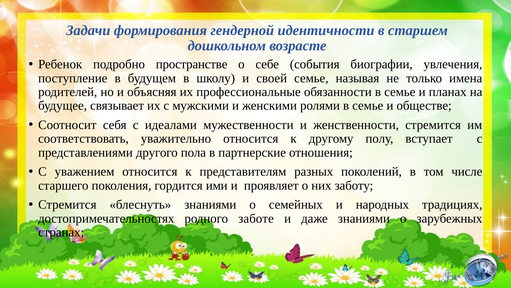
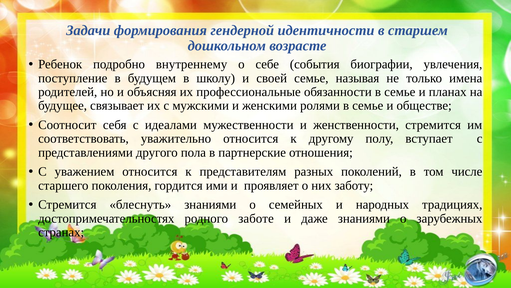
пространстве: пространстве -> внутреннему (192, 64)
